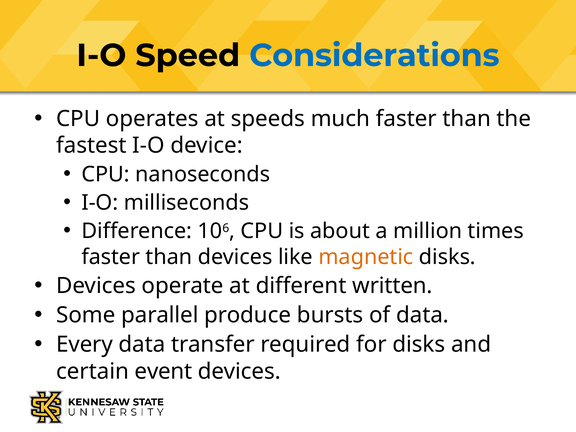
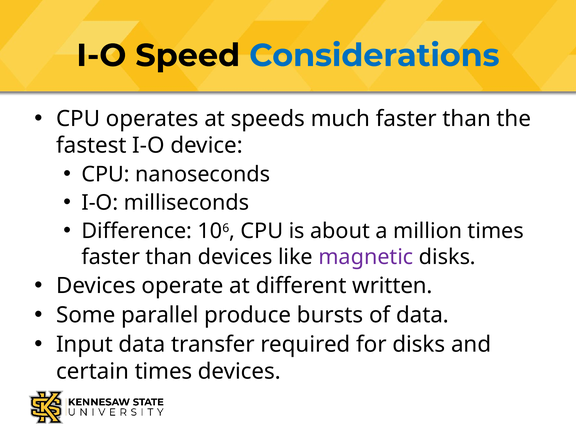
magnetic colour: orange -> purple (366, 257)
Every: Every -> Input (84, 344)
certain event: event -> times (163, 371)
